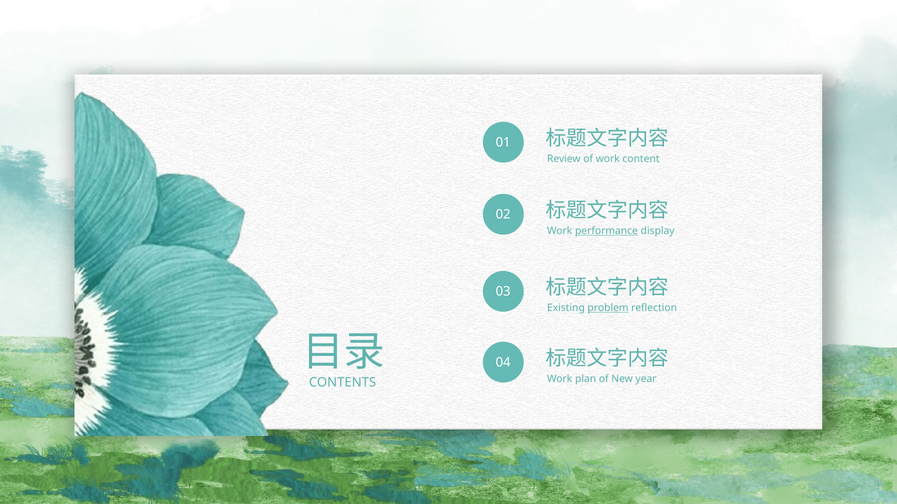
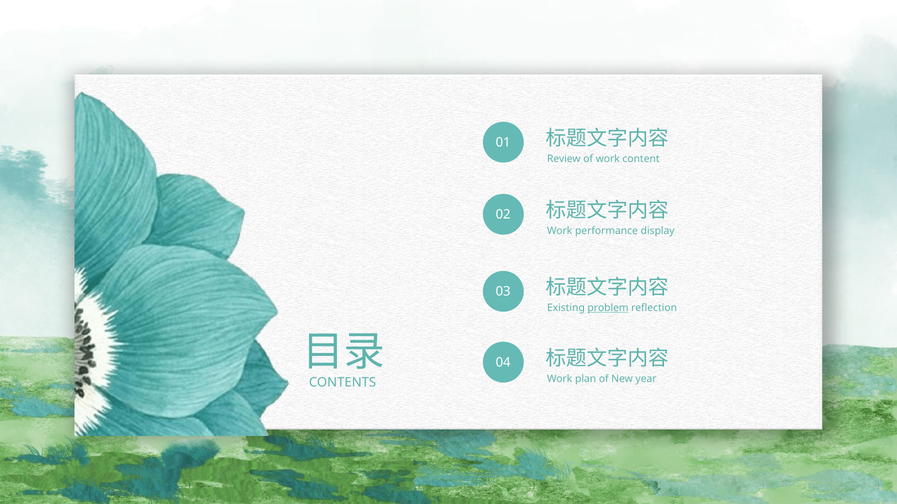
performance underline: present -> none (606, 231)
